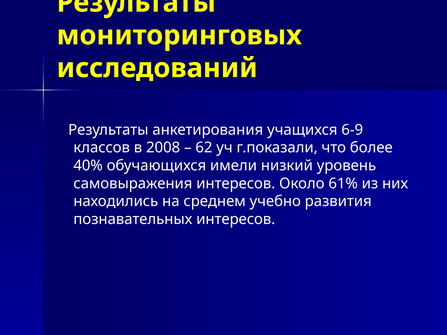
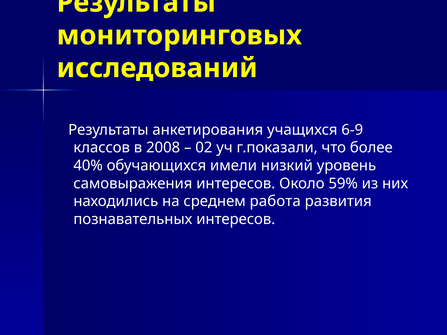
62: 62 -> 02 (204, 148)
61%: 61% -> 59% (343, 184)
учебно: учебно -> работа (275, 201)
